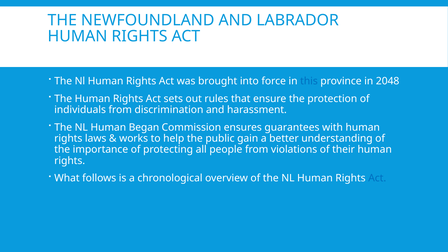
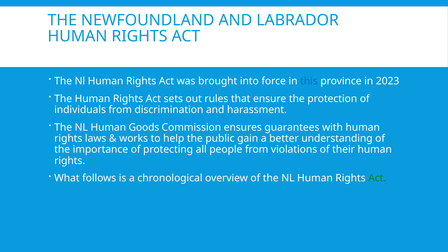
2048: 2048 -> 2023 (388, 81)
Began: Began -> Goods (144, 127)
Act colour: blue -> green (377, 178)
